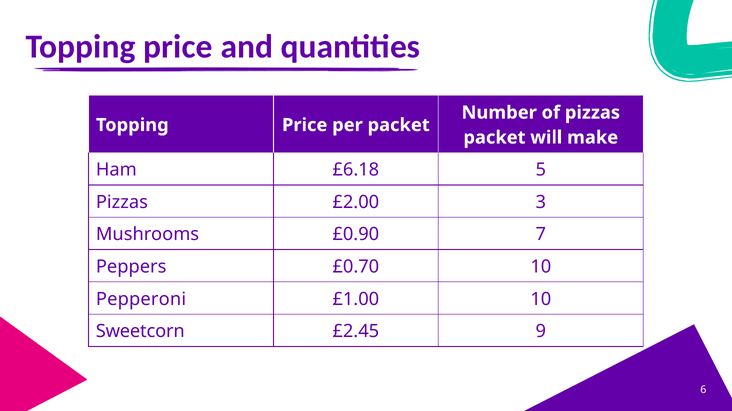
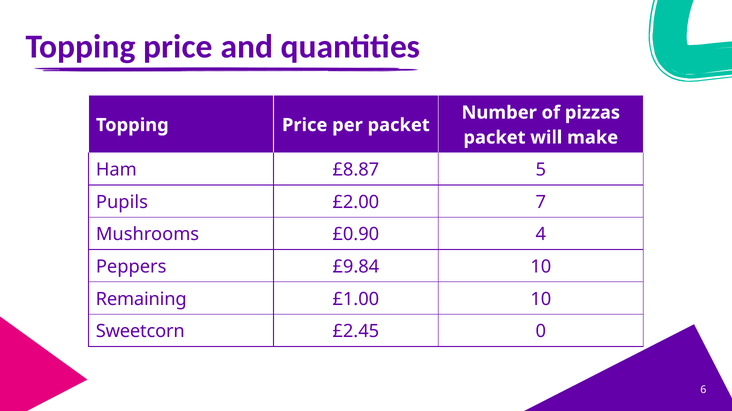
£6.18: £6.18 -> £8.87 (356, 170)
Pizzas: Pizzas -> Pupils (122, 203)
3: 3 -> 7 (541, 203)
7: 7 -> 4 (541, 235)
£0.70: £0.70 -> £9.84 (356, 267)
Pepperoni: Pepperoni -> Remaining (141, 300)
9: 9 -> 0 (541, 332)
